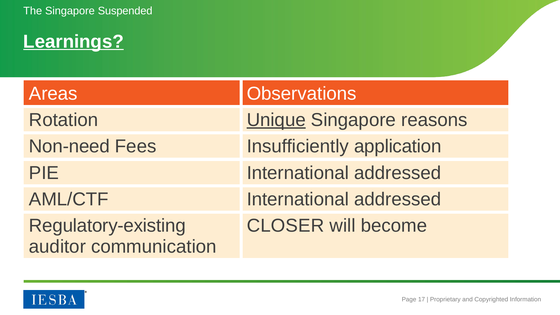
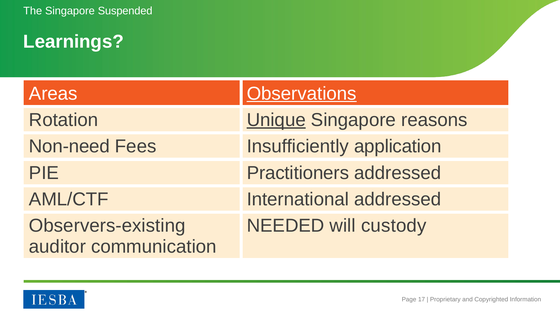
Learnings underline: present -> none (74, 42)
Observations underline: none -> present (302, 94)
PIE International: International -> Practitioners (298, 173)
Regulatory-existing: Regulatory-existing -> Observers-existing (107, 226)
CLOSER: CLOSER -> NEEDED (286, 226)
become: become -> custody (394, 226)
